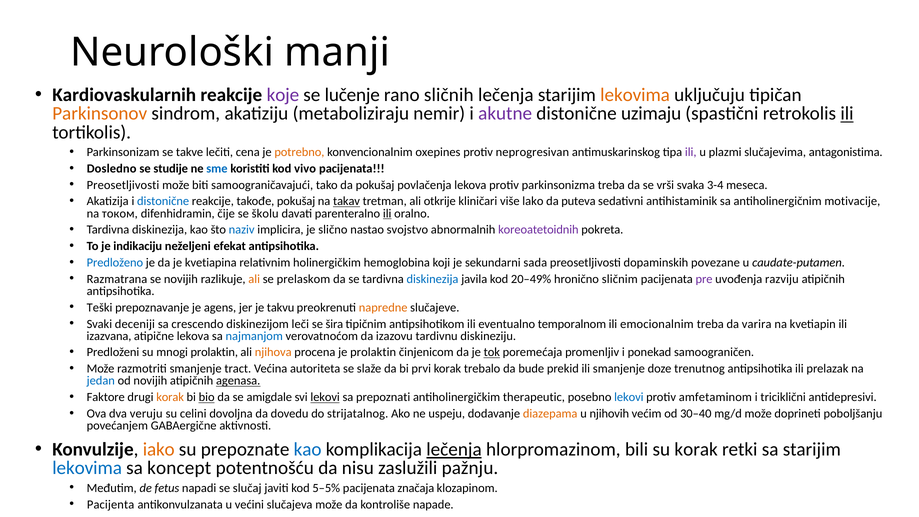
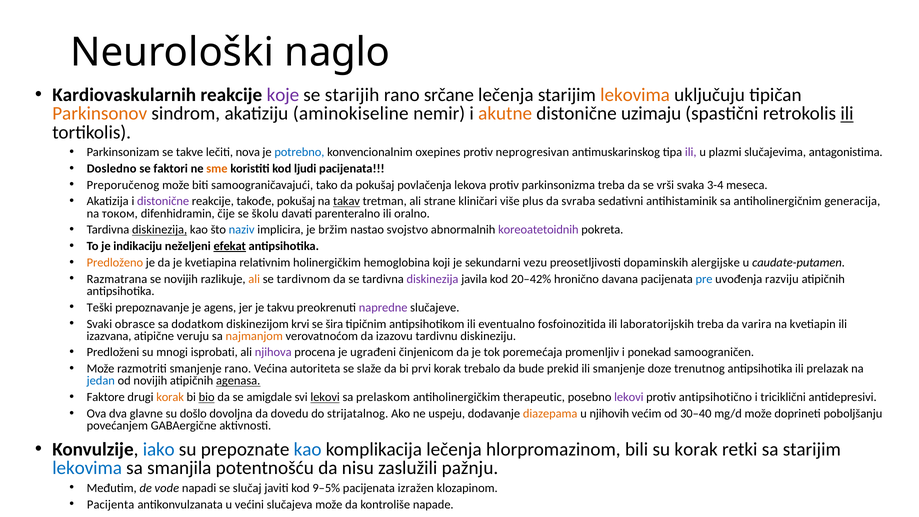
manji: manji -> naglo (337, 52)
lučenje: lučenje -> starijih (352, 95)
sličnih: sličnih -> srčane (449, 95)
metaboliziraju: metaboliziraju -> aminokiseline (351, 114)
akutne colour: purple -> orange (505, 114)
cena: cena -> nova (248, 152)
potrebno colour: orange -> blue (299, 152)
studije: studije -> faktori (171, 169)
sme colour: blue -> orange (217, 169)
vivo: vivo -> ljudi (305, 169)
Preosetljivosti: Preosetljivosti -> Preporučenog (123, 185)
distonične colour: blue -> purple (163, 201)
otkrije: otkrije -> strane (440, 201)
lako: lako -> plus (533, 201)
puteva: puteva -> svraba (578, 201)
motivacije: motivacije -> generacija (852, 201)
ili underline: present -> none (387, 213)
diskinezija underline: none -> present (160, 230)
slično: slično -> bržim (333, 230)
efekat underline: none -> present (230, 246)
Predloženo colour: blue -> orange (115, 263)
sada: sada -> vezu (535, 263)
povezane: povezane -> alergijske (715, 263)
prelaskom: prelaskom -> tardivnom (303, 279)
diskinezija colour: blue -> purple (432, 279)
20–49%: 20–49% -> 20–42% (531, 279)
sličnim: sličnim -> davana (620, 279)
pre colour: purple -> blue (704, 279)
napredne colour: orange -> purple (383, 307)
deceniji: deceniji -> obrasce (135, 324)
crescendo: crescendo -> dodatkom (197, 324)
leči: leči -> krvi (300, 324)
temporalnom: temporalnom -> fosfoinozitida (572, 324)
emocionalnim: emocionalnim -> laboratorijskih (657, 324)
atipične lekova: lekova -> veruju (193, 336)
najmanjom colour: blue -> orange (254, 336)
mnogi prolaktin: prolaktin -> isprobati (214, 352)
njihova colour: orange -> purple (273, 352)
je prolaktin: prolaktin -> ugrađeni (373, 352)
tok underline: present -> none (492, 352)
smanjenje tract: tract -> rano (238, 369)
prepoznati: prepoznati -> prelaskom (383, 397)
lekovi colour: blue -> purple (629, 397)
amfetaminom: amfetaminom -> antipsihotično (715, 397)
veruju: veruju -> glavne (146, 414)
celini: celini -> došlo (193, 414)
iako colour: orange -> blue (159, 449)
lečenja underline: present -> none (454, 449)
koncept: koncept -> smanjila (179, 468)
fetus: fetus -> vode (167, 488)
5–5%: 5–5% -> 9–5% (326, 488)
značaja: značaja -> izražen (416, 488)
